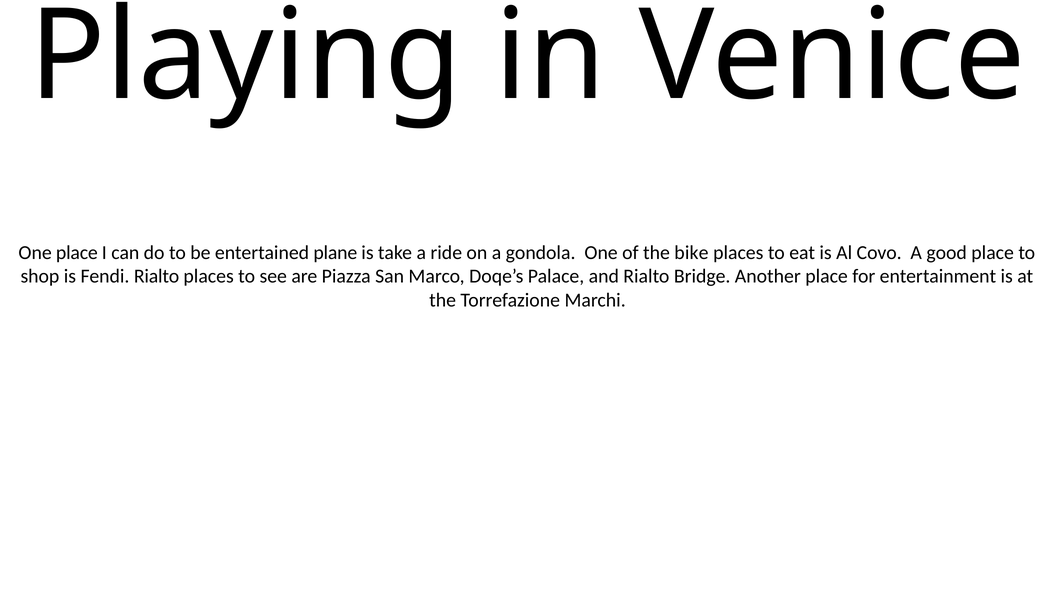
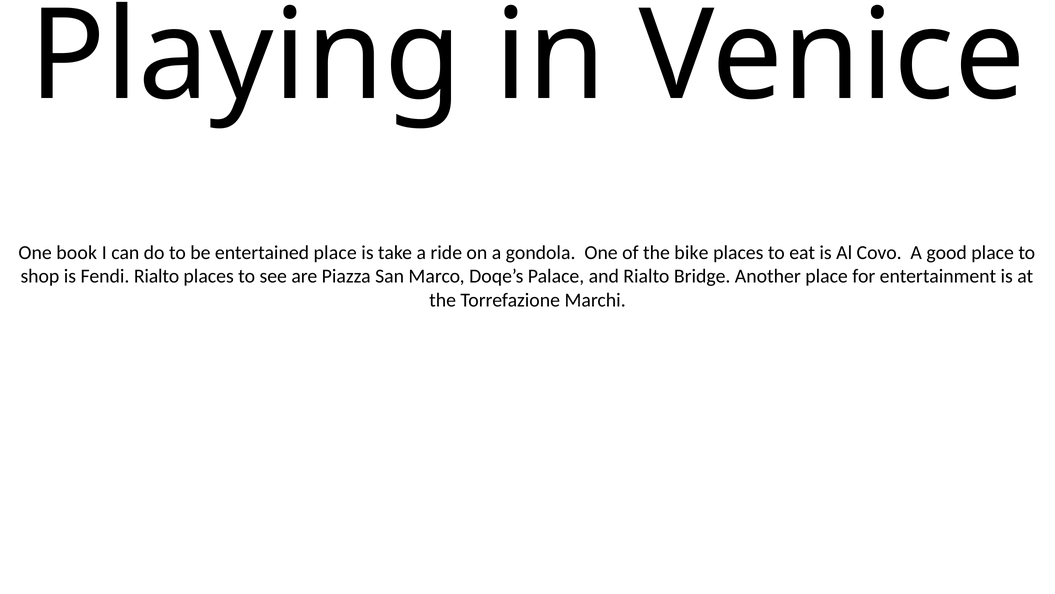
One place: place -> book (77, 252)
entertained plane: plane -> place (335, 252)
